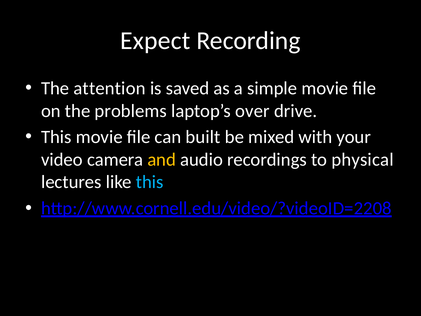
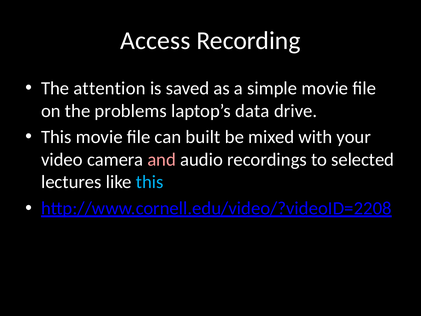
Expect: Expect -> Access (155, 41)
over: over -> data (252, 111)
and colour: yellow -> pink (162, 159)
physical: physical -> selected (363, 159)
